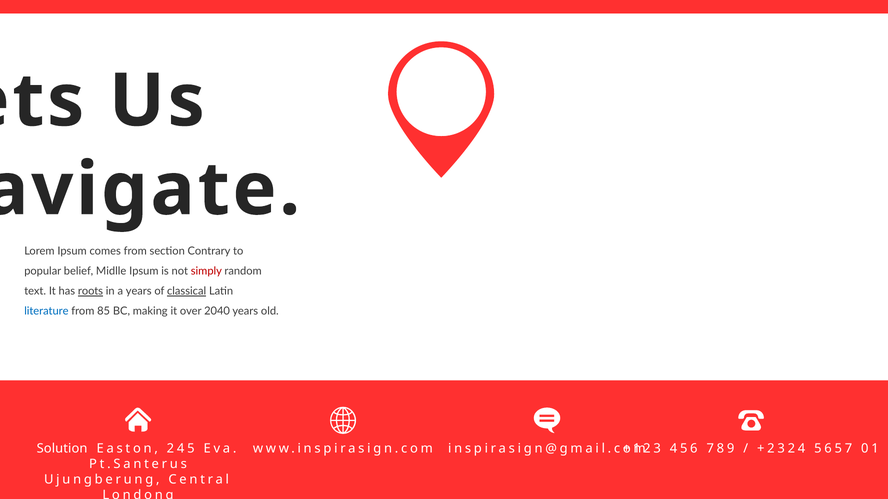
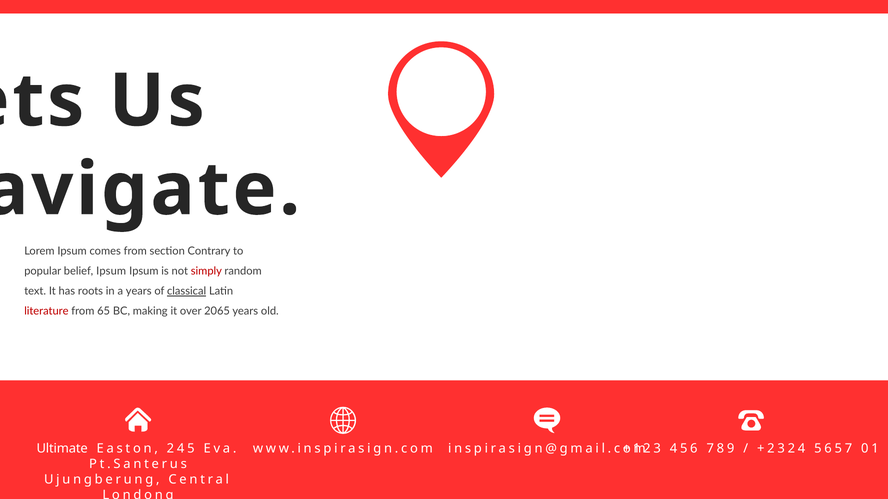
belief Midlle: Midlle -> Ipsum (111, 272)
roots underline: present -> none (91, 292)
literature colour: blue -> red (46, 311)
85: 85 -> 65 (104, 311)
2040: 2040 -> 2065 (217, 311)
Solution: Solution -> Ultimate (62, 449)
